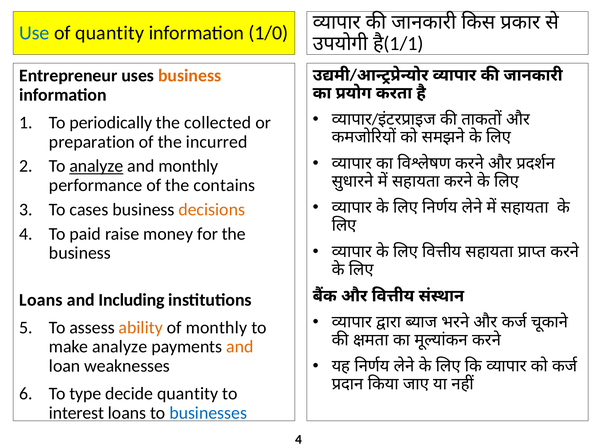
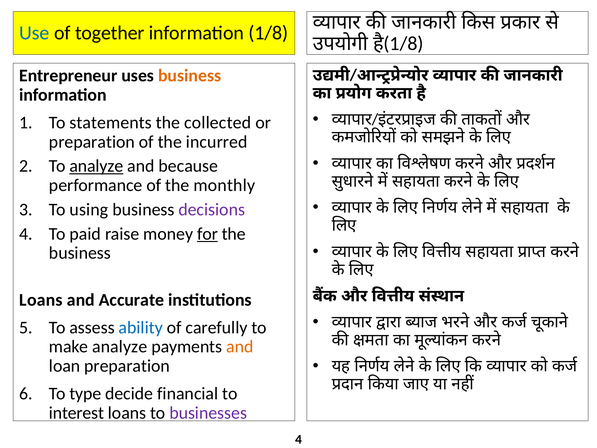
of quantity: quantity -> together (110, 33)
information 1/0: 1/0 -> 1/8 (268, 33)
1/1: 1/1 -> 1/8 (404, 44)
periodically: periodically -> statements (111, 122)
and monthly: monthly -> because (188, 166)
contains: contains -> monthly (224, 185)
cases: cases -> using (89, 209)
decisions colour: orange -> purple (212, 209)
for underline: none -> present (207, 234)
Including: Including -> Accurate (131, 300)
ability colour: orange -> blue (141, 327)
of monthly: monthly -> carefully (217, 327)
loan weaknesses: weaknesses -> preparation (127, 366)
decide quantity: quantity -> financial (188, 393)
businesses colour: blue -> purple (208, 413)
